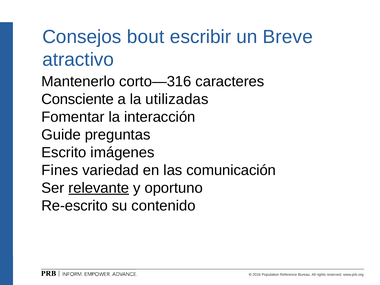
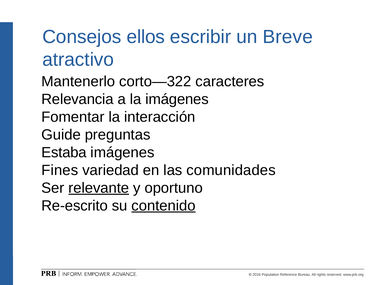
bout: bout -> ellos (146, 37)
corto—316: corto—316 -> corto—322 (155, 81)
Consciente: Consciente -> Relevancia (78, 99)
la utilizadas: utilizadas -> imágenes (177, 99)
Escrito: Escrito -> Estaba (64, 152)
comunicación: comunicación -> comunidades (231, 170)
contenido underline: none -> present (163, 206)
